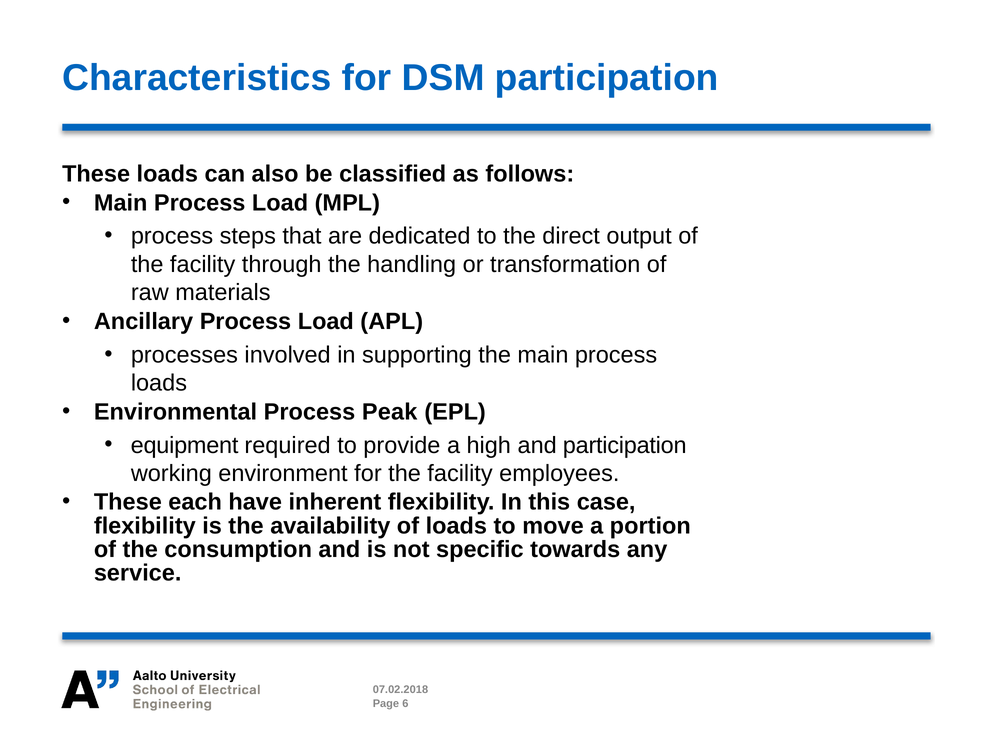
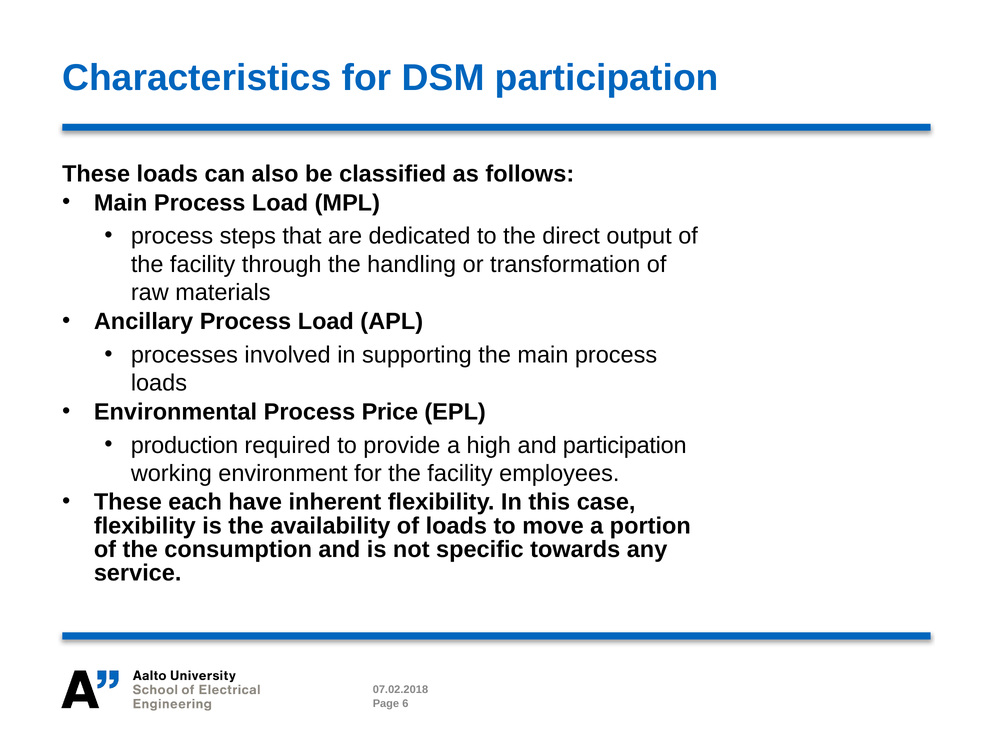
Peak: Peak -> Price (390, 412)
equipment: equipment -> production (185, 445)
